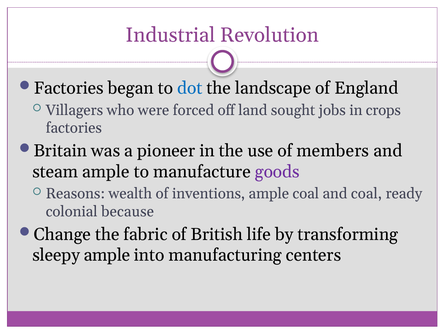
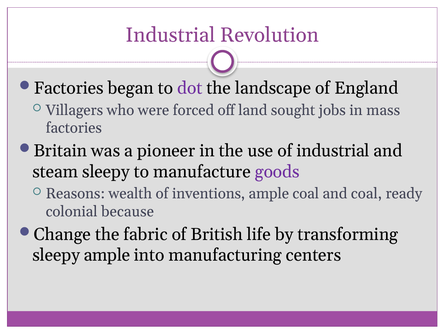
dot colour: blue -> purple (190, 88)
crops: crops -> mass (383, 110)
of members: members -> industrial (333, 151)
steam ample: ample -> sleepy (106, 172)
